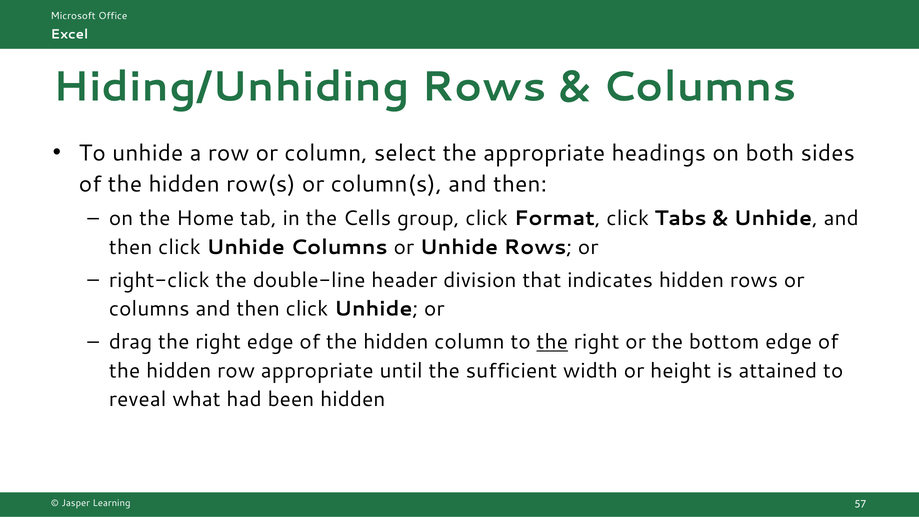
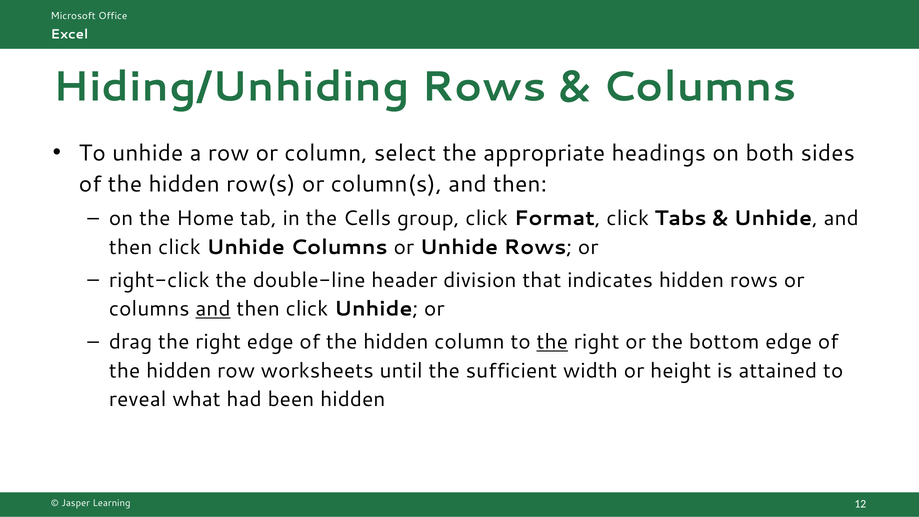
and underline: none -> present (213, 309)
row appropriate: appropriate -> worksheets (317, 371)
57: 57 -> 12 (860, 504)
